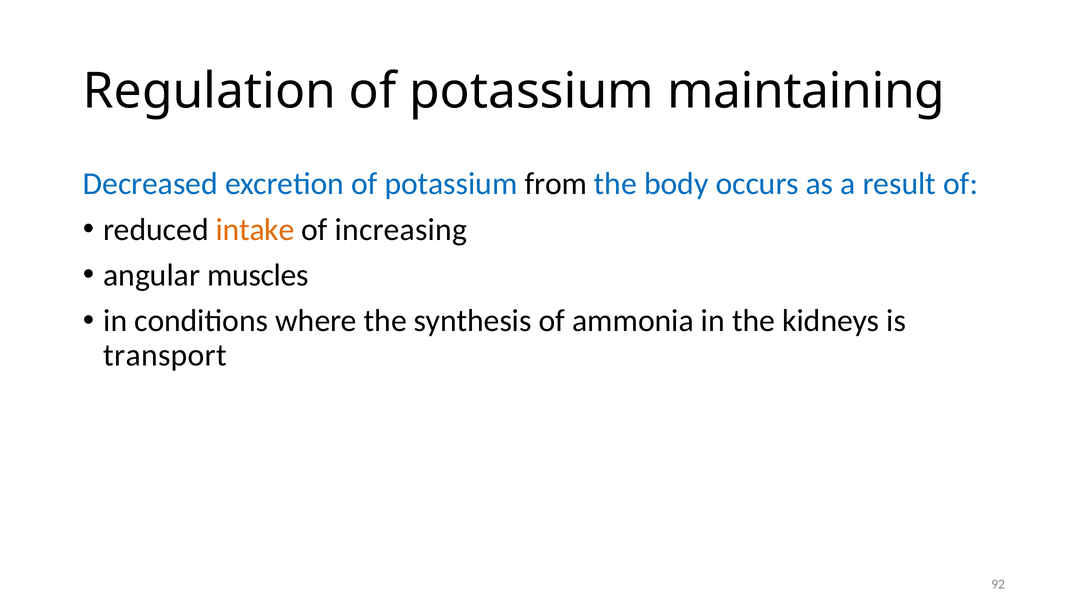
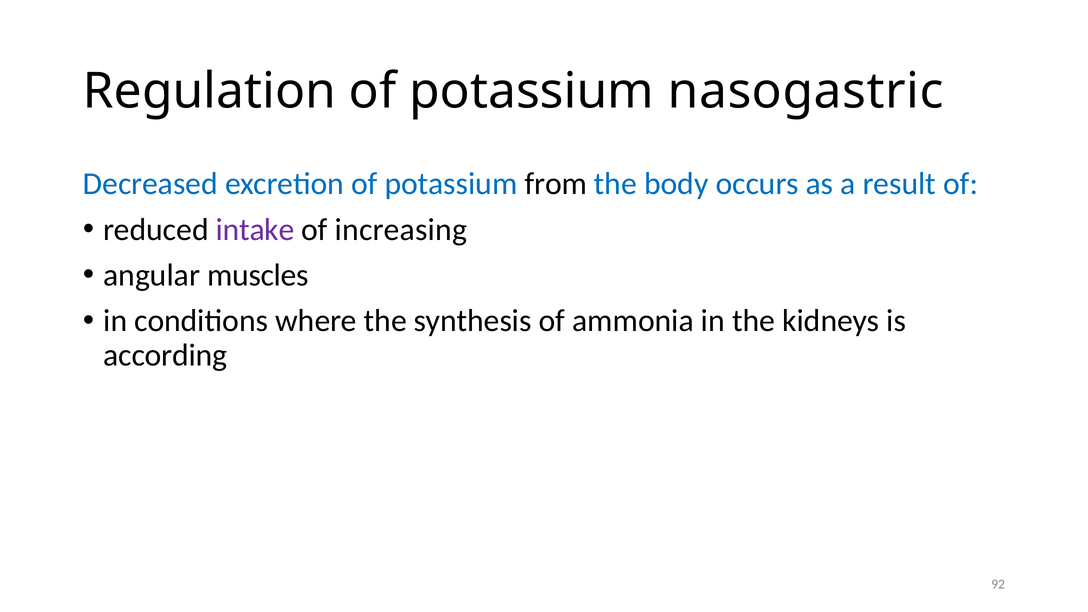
maintaining: maintaining -> nasogastric (806, 91)
intake colour: orange -> purple (255, 230)
transport: transport -> according (165, 355)
